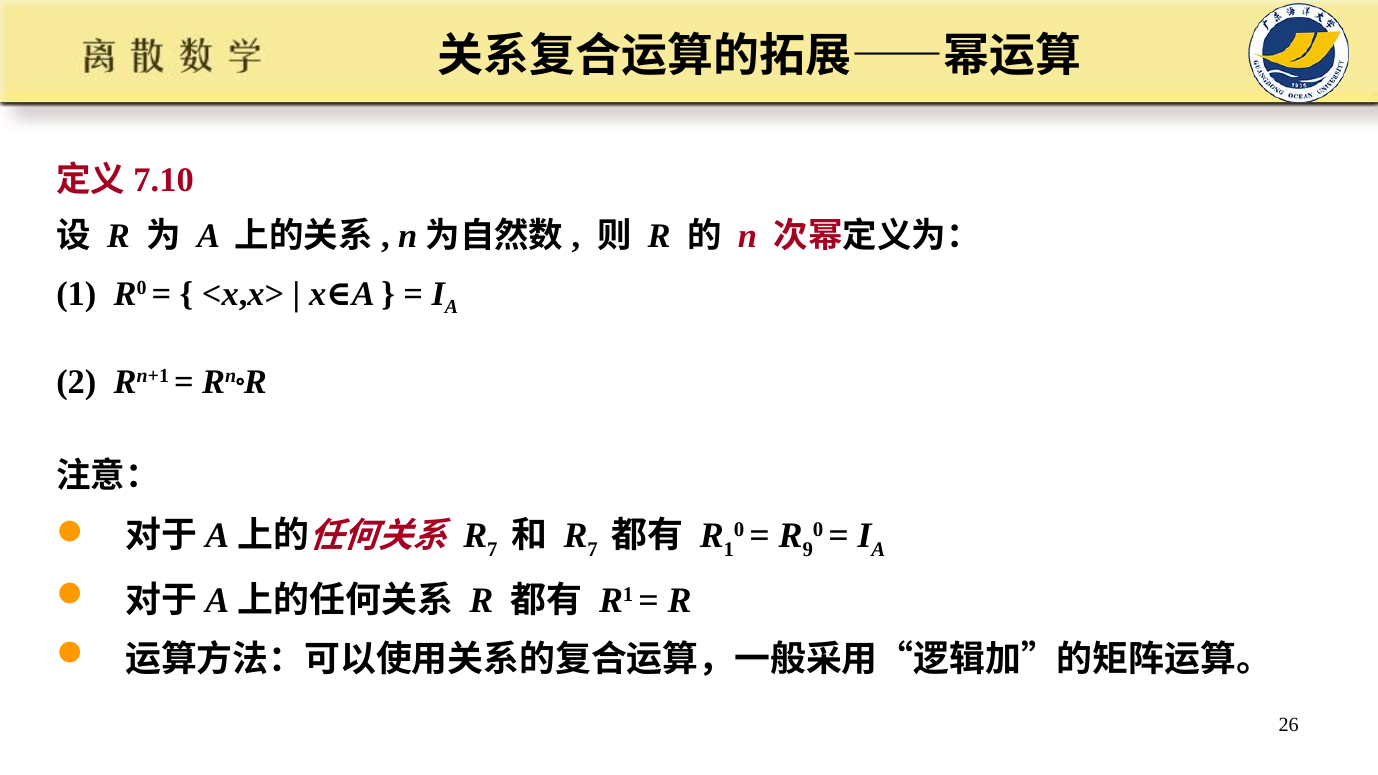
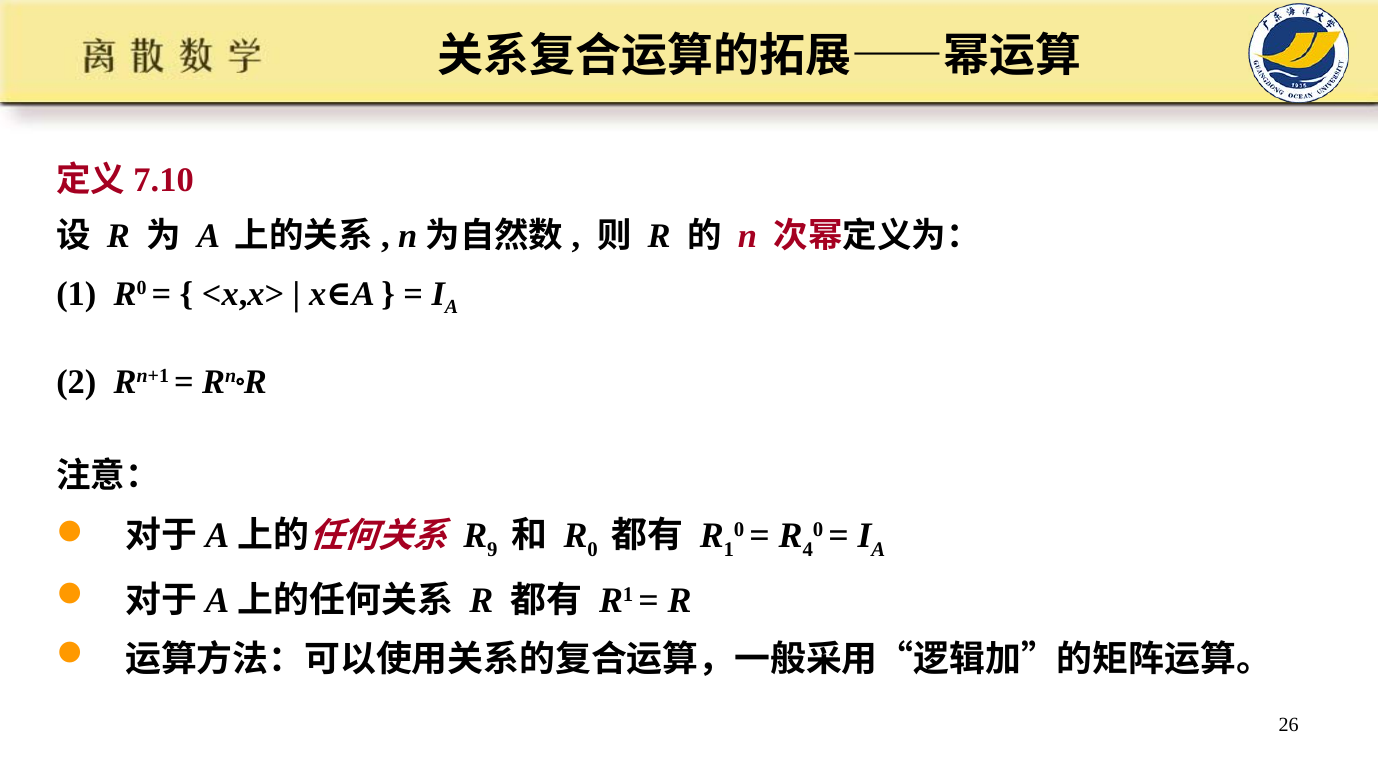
7: 7 -> 9 (492, 550)
7: 7 -> 0 (593, 550)
9: 9 -> 4 (808, 550)
